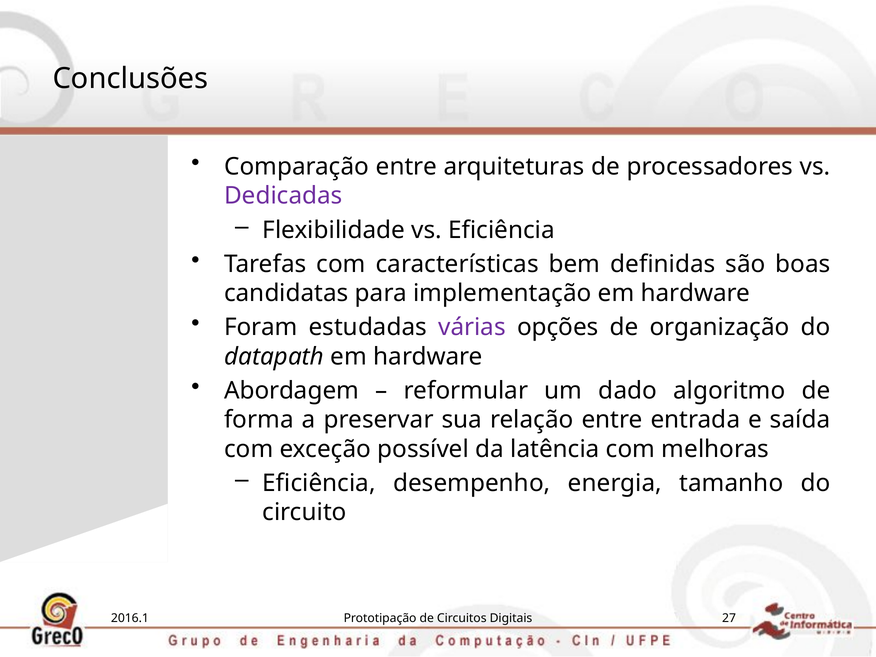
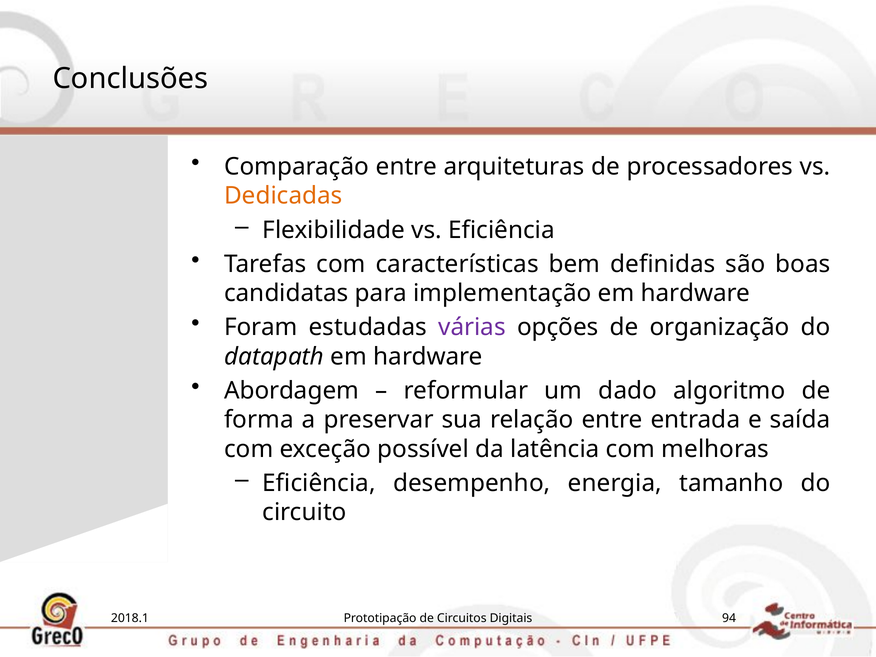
Dedicadas colour: purple -> orange (283, 196)
2016.1: 2016.1 -> 2018.1 (130, 618)
27: 27 -> 94 (729, 618)
